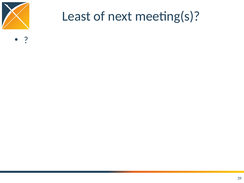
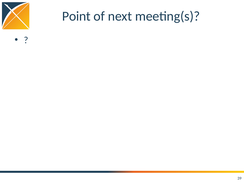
Least: Least -> Point (76, 16)
